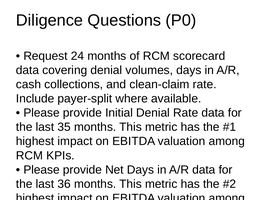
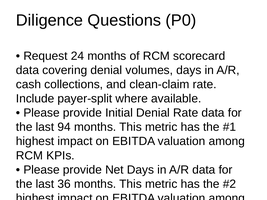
35: 35 -> 94 (64, 127)
